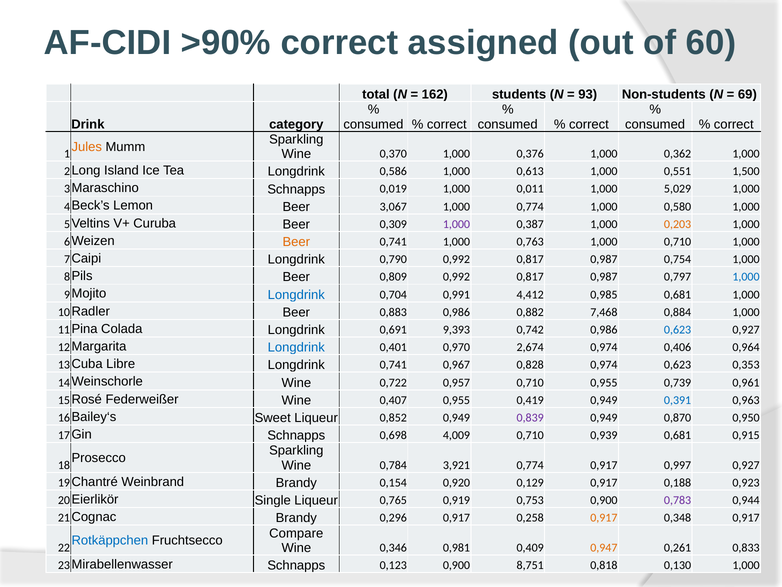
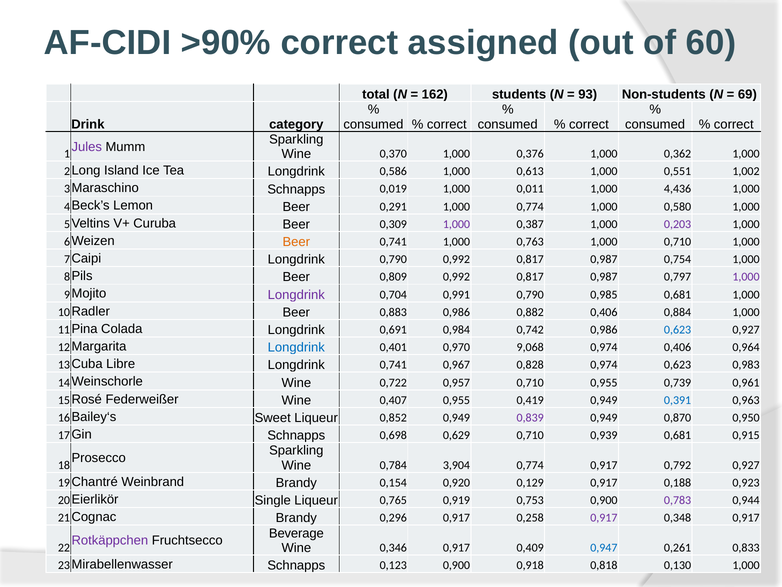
Jules colour: orange -> purple (87, 147)
1,500: 1,500 -> 1,002 (746, 171)
5,029: 5,029 -> 4,436 (678, 189)
3,067: 3,067 -> 0,291 (393, 206)
0,203 colour: orange -> purple (678, 224)
1,000 colour: blue -> purple (746, 277)
Longdrink colour: blue -> purple (296, 295)
0,991 4,412: 4,412 -> 0,790 (530, 294)
0,882 7,468: 7,468 -> 0,406 (604, 312)
9,393: 9,393 -> 0,984 (456, 330)
2,674: 2,674 -> 9,068 (530, 347)
0,353: 0,353 -> 0,983 (746, 365)
4,009: 4,009 -> 0,629 (456, 435)
3,921: 3,921 -> 3,904 (456, 465)
0,997: 0,997 -> 0,792 (678, 465)
0,917 colour: orange -> purple (604, 517)
Compare: Compare -> Beverage (296, 533)
Rotkäppchen colour: blue -> purple (110, 540)
0,346 0,981: 0,981 -> 0,917 (456, 547)
0,947 colour: orange -> blue (604, 547)
8,751: 8,751 -> 0,918 (530, 565)
